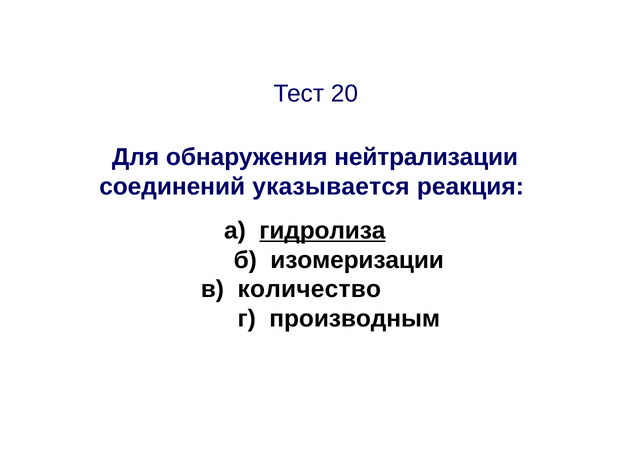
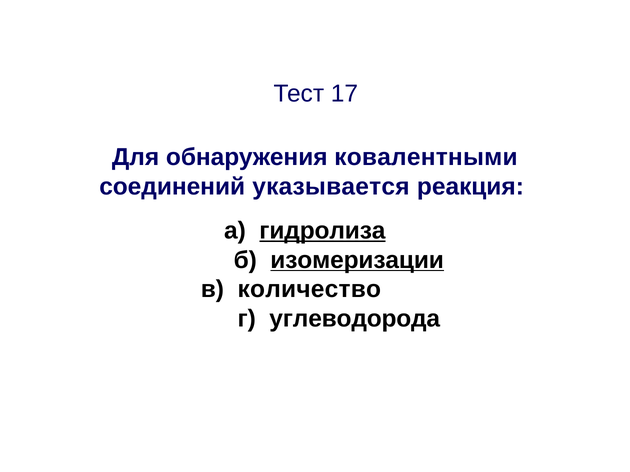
20: 20 -> 17 (344, 94)
нейтрализации: нейтрализации -> ковалентными (426, 157)
изомеризации underline: none -> present (357, 260)
производным: производным -> углеводорода (355, 319)
